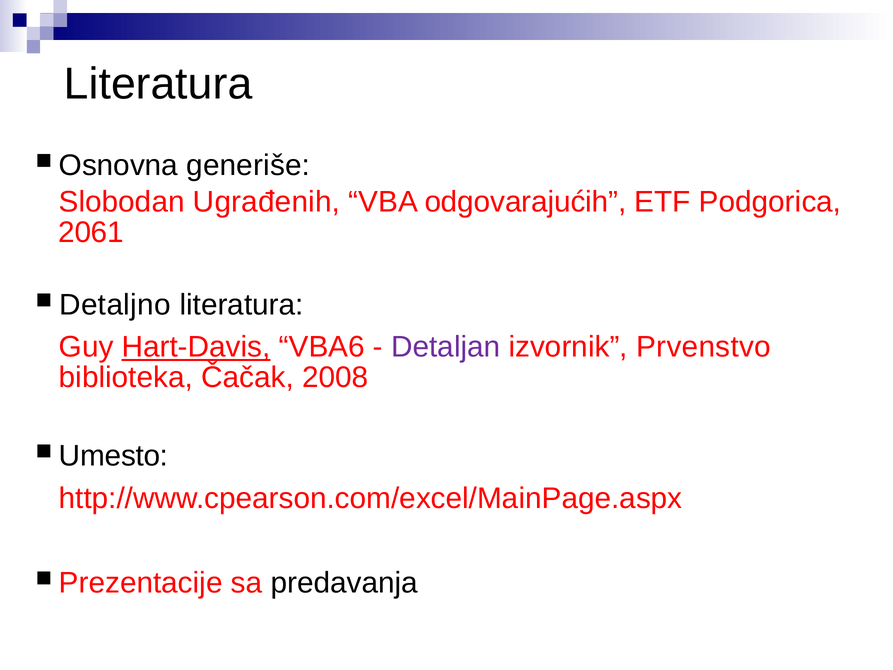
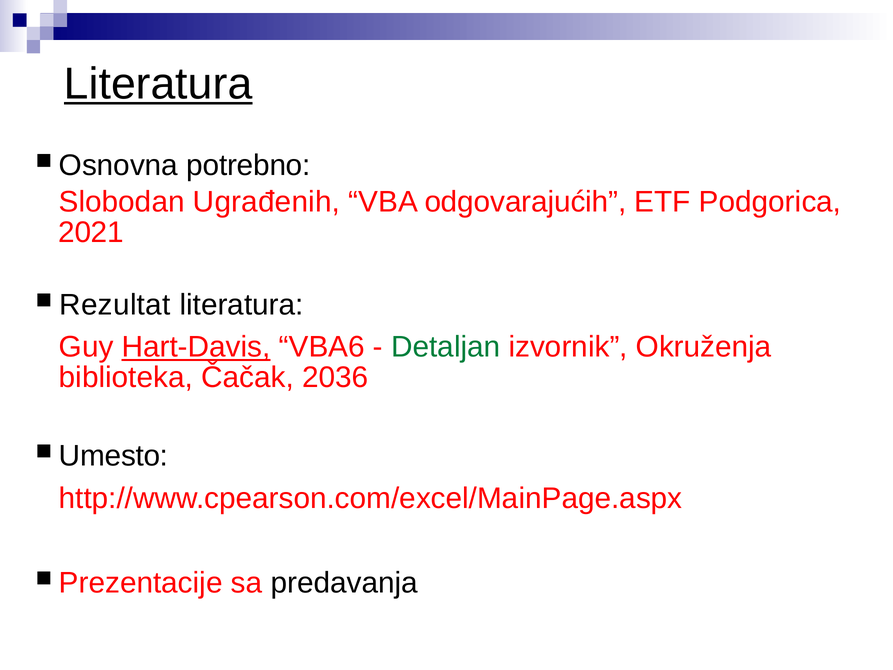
Literatura underline: none -> present (158, 84)
generiše: generiše -> potrebno (248, 165)
2061: 2061 -> 2021 (91, 232)
Detaljno: Detaljno -> Rezultat (115, 305)
Detaljan colour: purple -> green (446, 347)
Prvenstvo: Prvenstvo -> Okruženja (704, 347)
2008: 2008 -> 2036 (335, 377)
